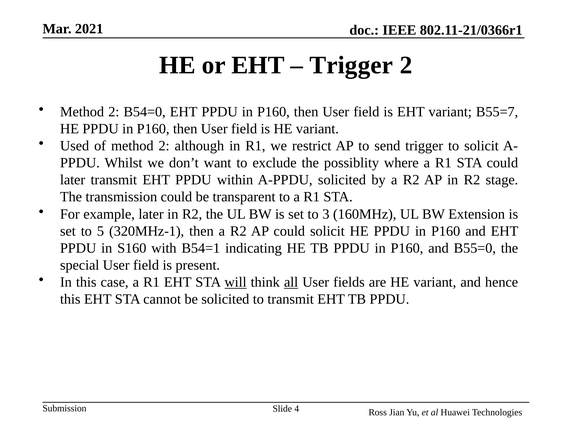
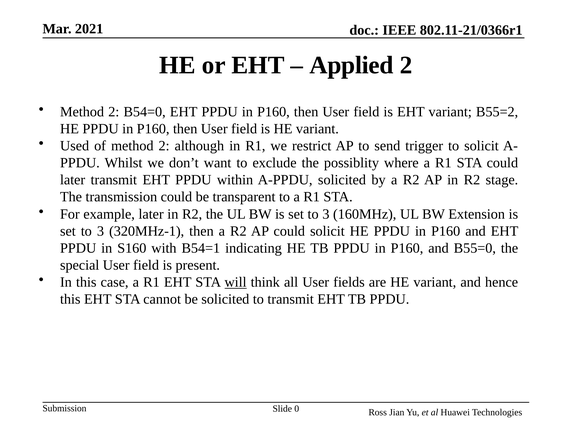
Trigger: Trigger -> Applied (351, 65)
B55=7: B55=7 -> B55=2 (497, 112)
5: 5 -> 3 (101, 231)
all underline: present -> none (291, 282)
4: 4 -> 0 (297, 408)
